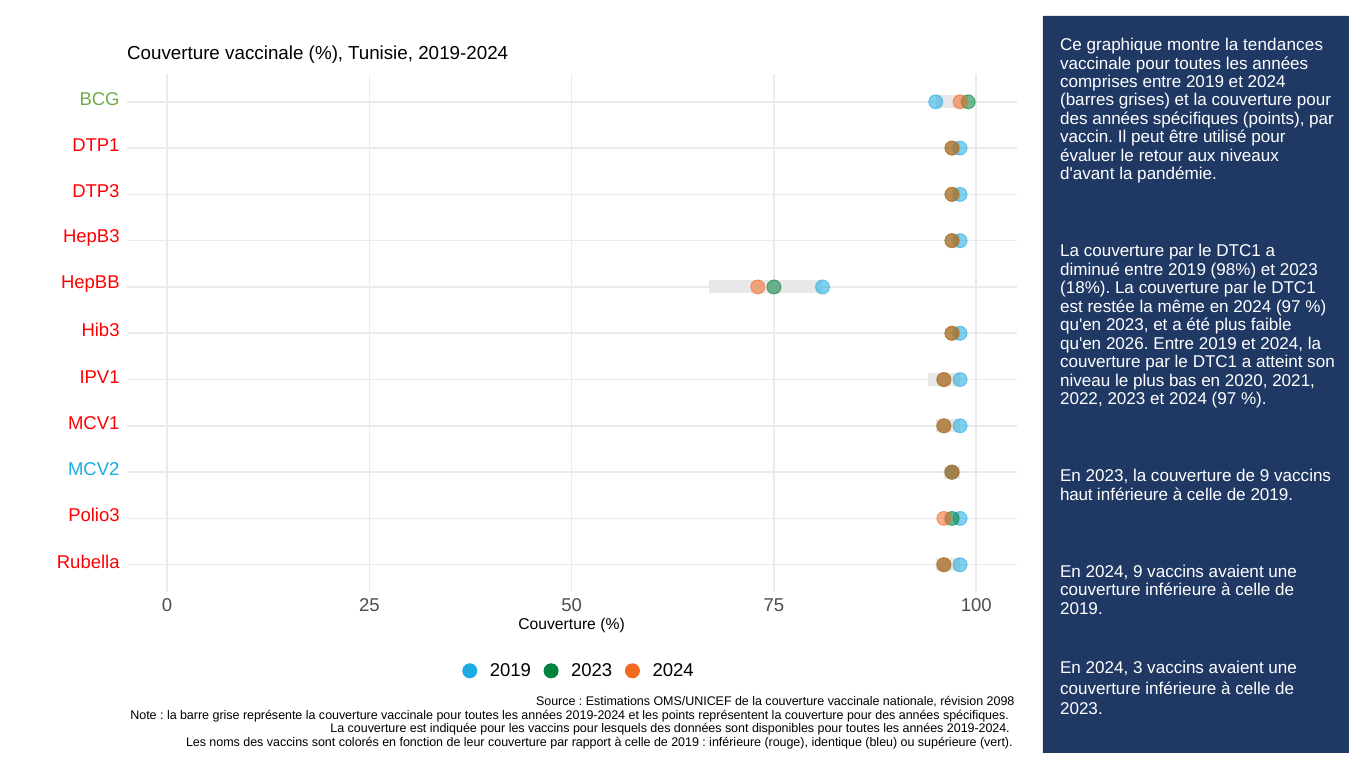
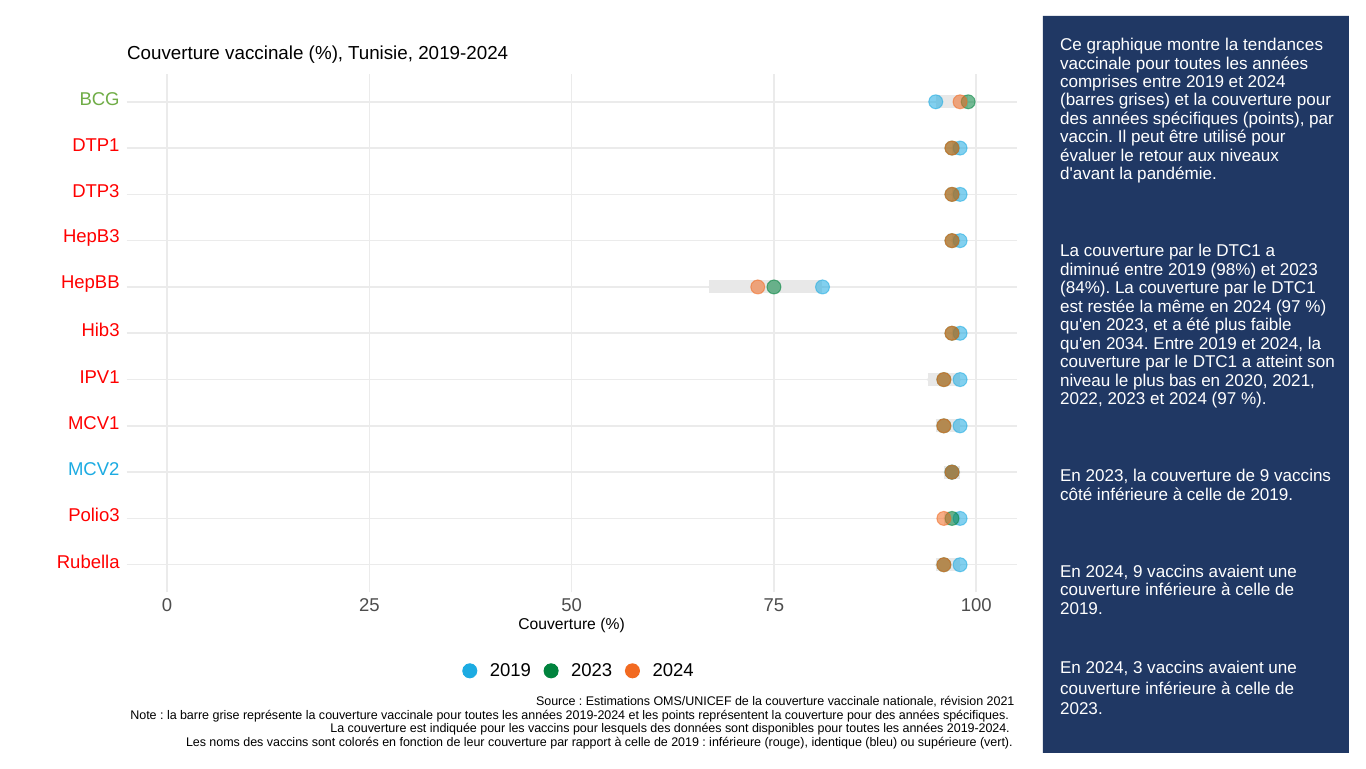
18%: 18% -> 84% (1085, 288)
2026: 2026 -> 2034 (1127, 343)
haut: haut -> côté (1076, 494)
révision 2098: 2098 -> 2021 (1001, 701)
